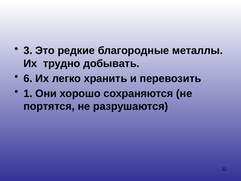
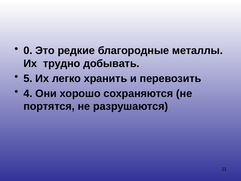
3: 3 -> 0 (28, 51)
6: 6 -> 5 (28, 78)
1: 1 -> 4 (28, 93)
